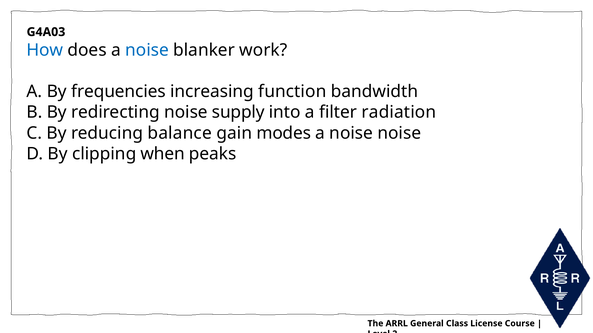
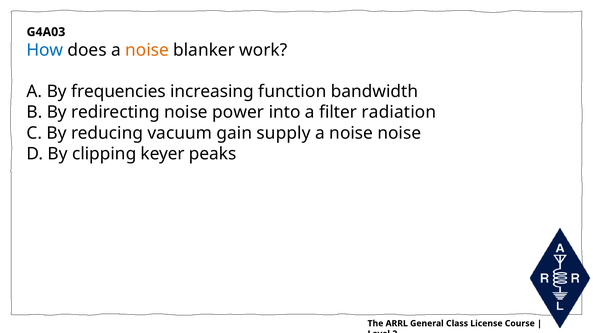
noise colour: blue -> orange (147, 50)
supply: supply -> power (238, 112)
balance: balance -> vacuum (180, 133)
modes: modes -> supply (284, 133)
when: when -> keyer (163, 154)
